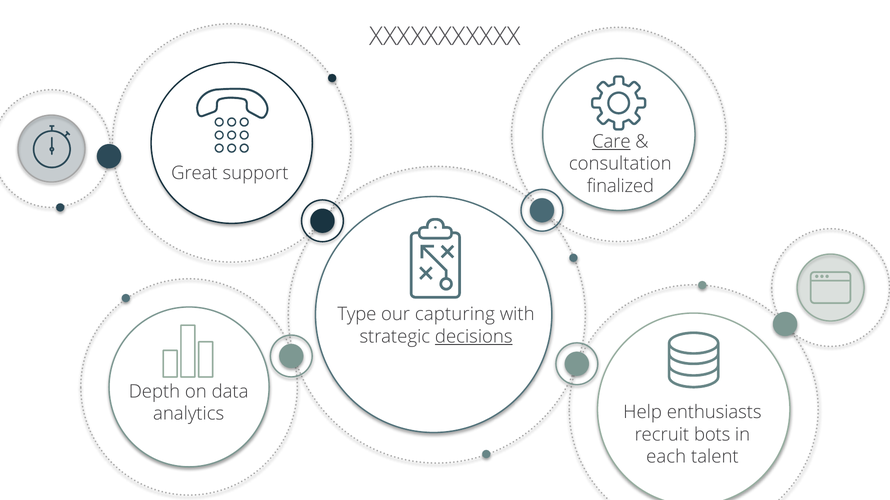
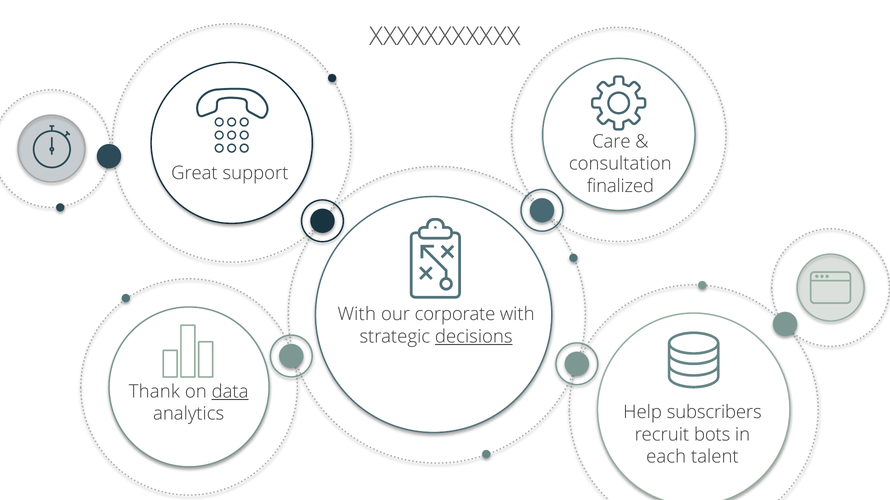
Care underline: present -> none (611, 142)
Type: Type -> With (357, 315)
capturing: capturing -> corporate (455, 315)
Depth: Depth -> Thank (154, 392)
data underline: none -> present (230, 392)
enthusiasts: enthusiasts -> subscribers (714, 413)
